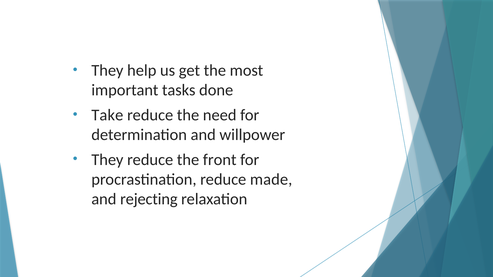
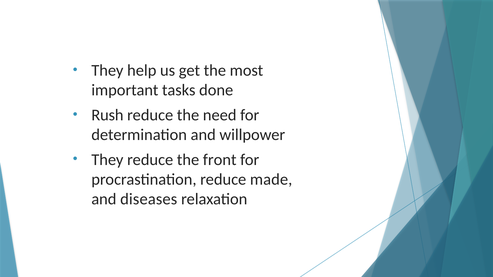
Take: Take -> Rush (107, 115)
rejecting: rejecting -> diseases (149, 199)
